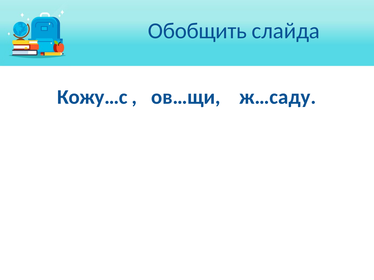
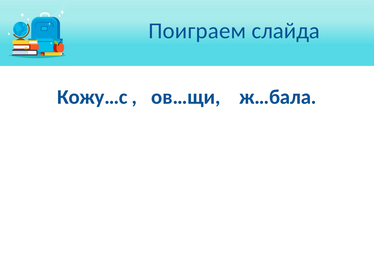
Обобщить: Обобщить -> Поиграем (197, 31)
ж…саду: ж…саду -> ж…бала (278, 97)
